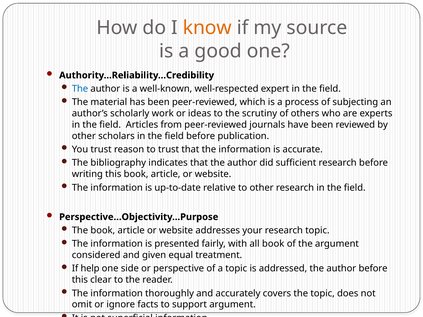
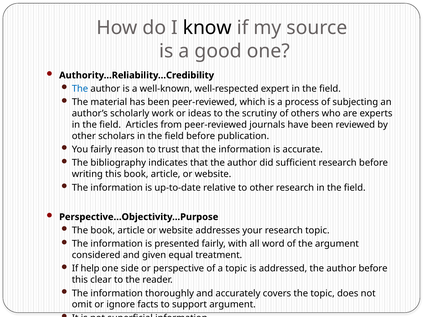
know colour: orange -> black (207, 28)
You trust: trust -> fairly (101, 150)
all book: book -> word (273, 244)
